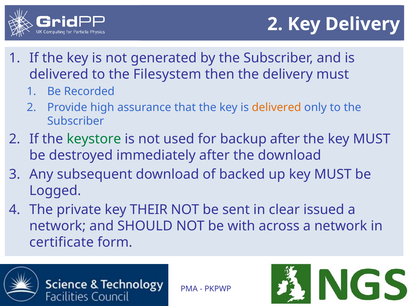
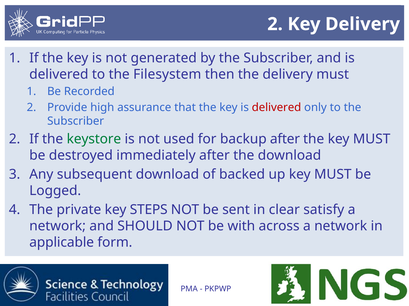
delivered colour: orange -> red (277, 108)
THEIR: THEIR -> STEPS (149, 210)
issued: issued -> satisfy (324, 210)
certificate: certificate -> applicable (62, 243)
